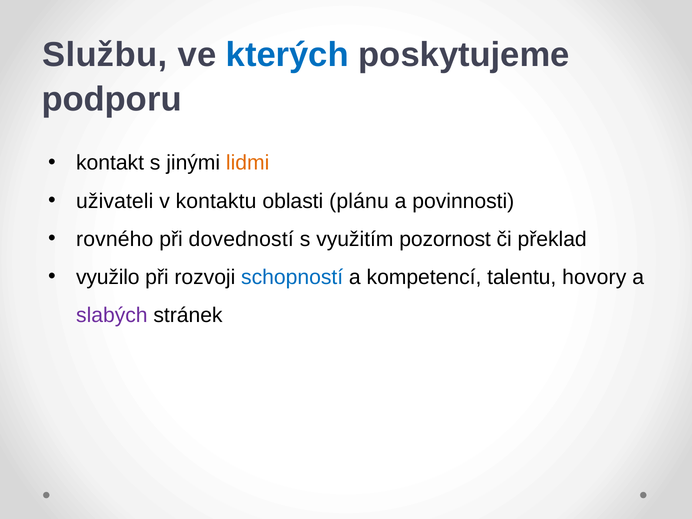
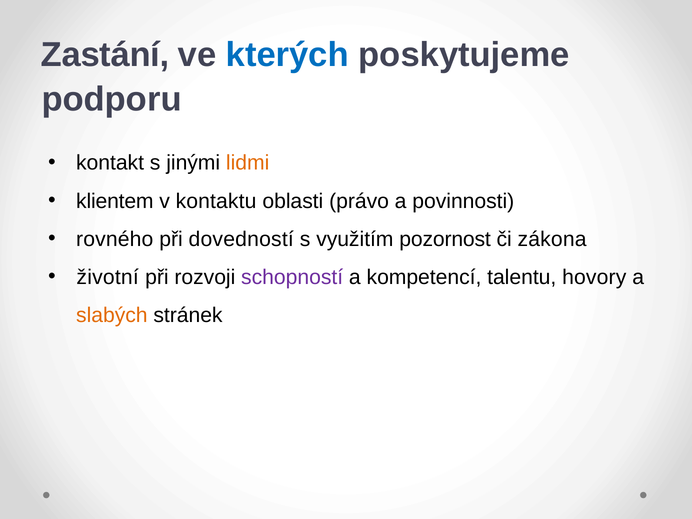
Službu: Službu -> Zastání (105, 55)
uživateli: uživateli -> klientem (115, 201)
plánu: plánu -> právo (359, 201)
překlad: překlad -> zákona (552, 239)
využilo: využilo -> životní (108, 277)
schopností colour: blue -> purple (292, 277)
slabých colour: purple -> orange (112, 315)
